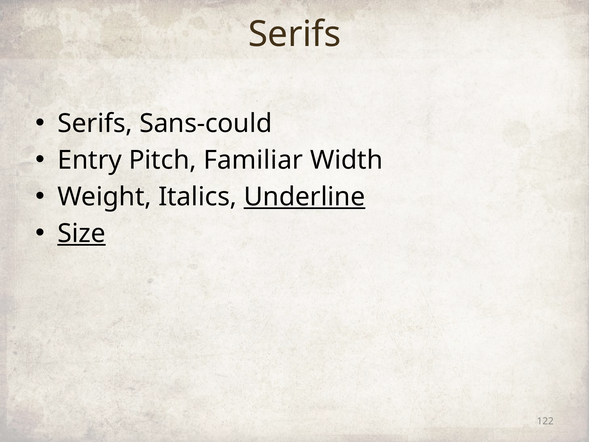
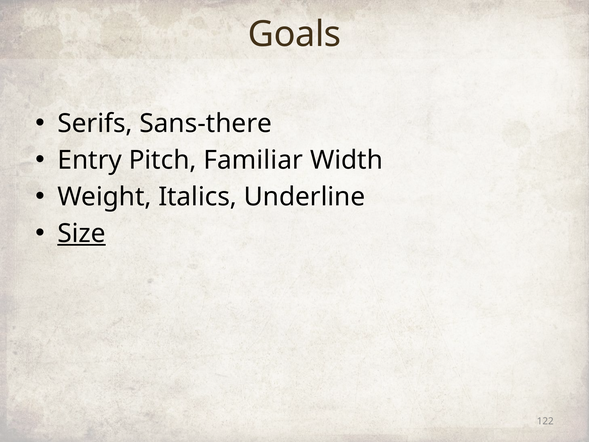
Serifs: Serifs -> Goals (295, 34)
Sans-could: Sans-could -> Sans-there (206, 124)
Underline underline: present -> none (305, 197)
